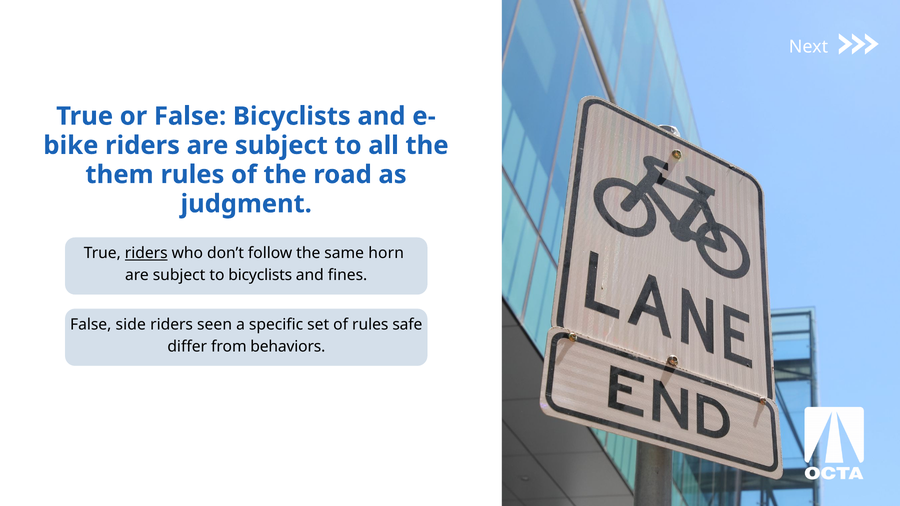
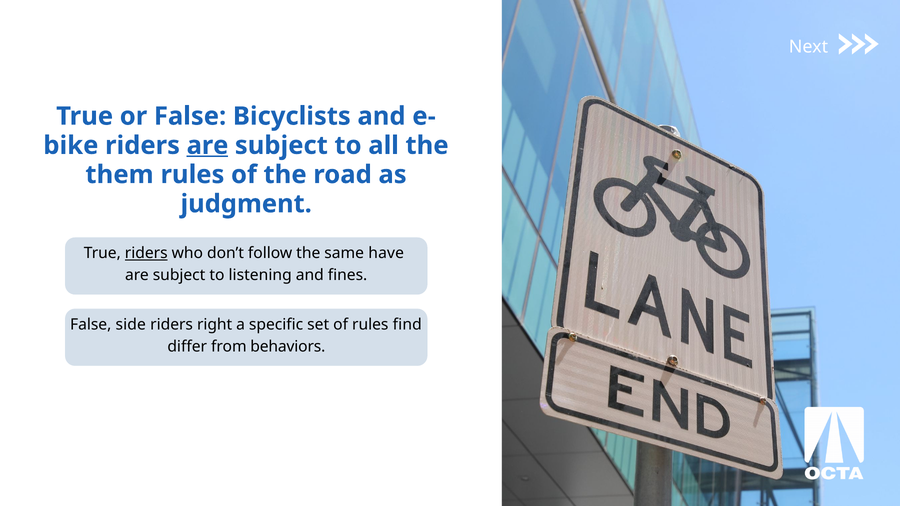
are underline: none -> present (207, 146)
horn: horn -> have (386, 253)
to bicyclists: bicyclists -> listening (260, 275)
seen: seen -> right (215, 325)
safe: safe -> find (407, 325)
